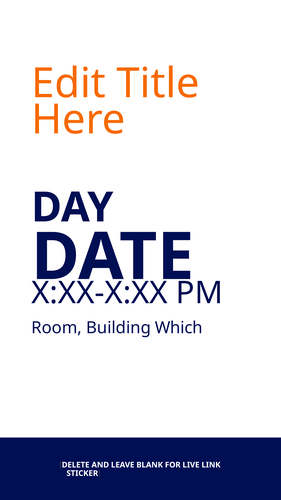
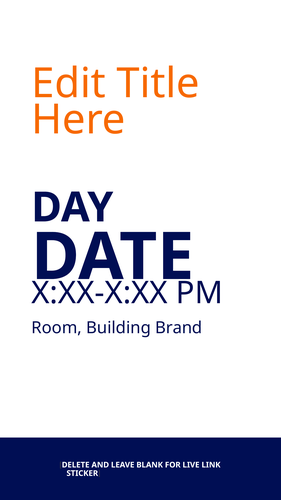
Which: Which -> Brand (179, 327)
